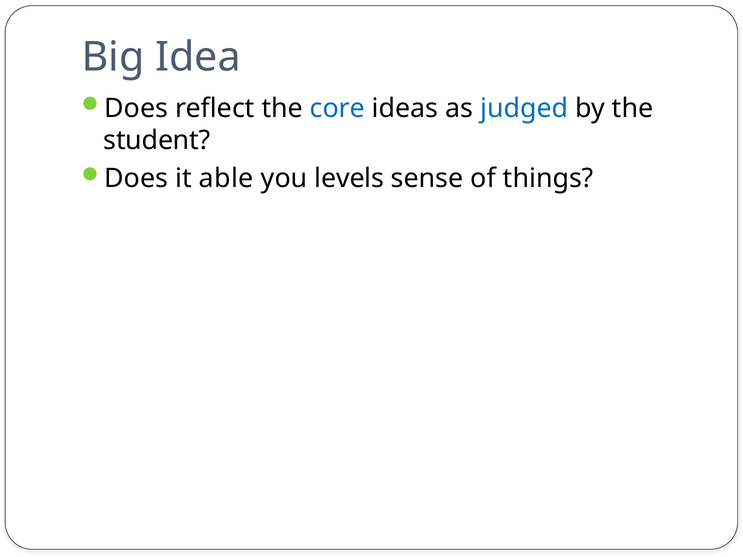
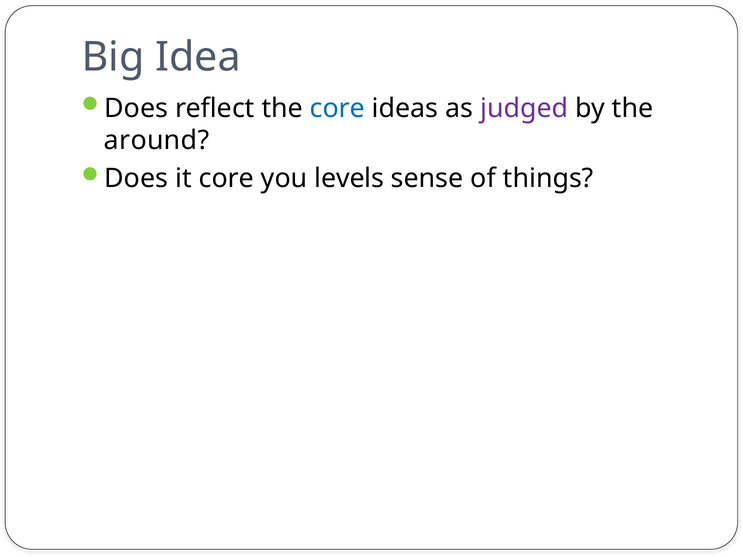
judged colour: blue -> purple (524, 108)
student: student -> around (157, 140)
it able: able -> core (226, 179)
